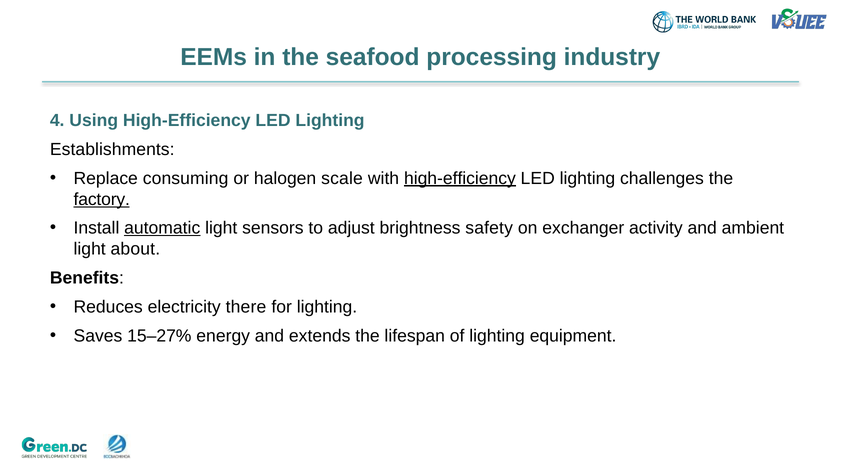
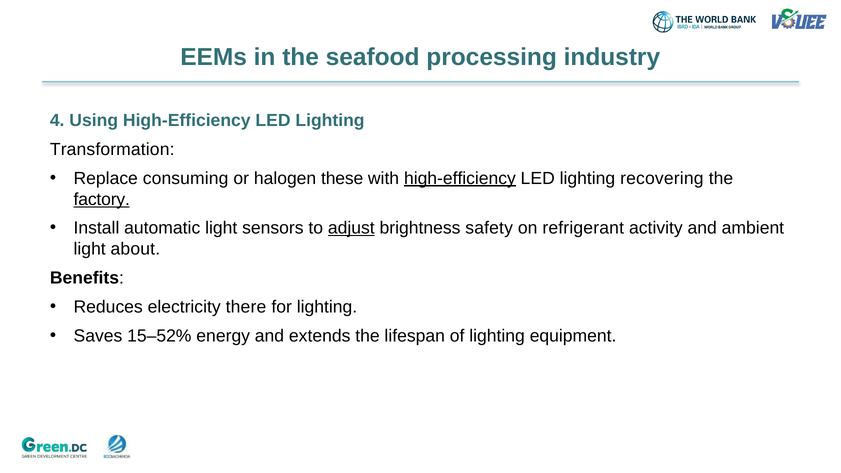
Establishments: Establishments -> Transformation (112, 149)
scale: scale -> these (342, 178)
challenges: challenges -> recovering (662, 178)
automatic underline: present -> none (162, 228)
adjust underline: none -> present (351, 228)
exchanger: exchanger -> refrigerant (583, 228)
15–27%: 15–27% -> 15–52% (159, 336)
